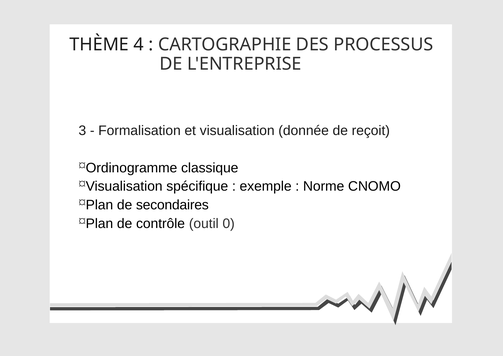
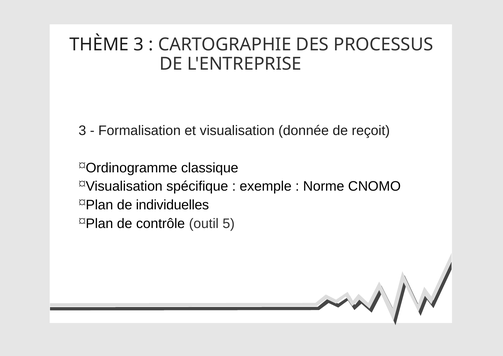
THÈME 4: 4 -> 3 (139, 45)
secondaires: secondaires -> individuelles (172, 205)
0: 0 -> 5 (229, 223)
